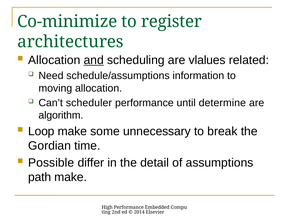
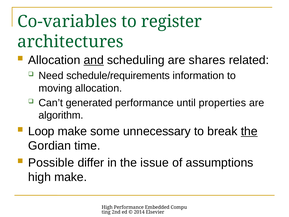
Co-minimize: Co-minimize -> Co-variables (67, 22)
vlalues: vlalues -> shares (207, 60)
schedule/assumptions: schedule/assumptions -> schedule/requirements (118, 76)
scheduler: scheduler -> generated (89, 103)
determine: determine -> properties (222, 103)
the underline: none -> present (249, 131)
detail: detail -> issue (155, 162)
path: path -> high (40, 177)
